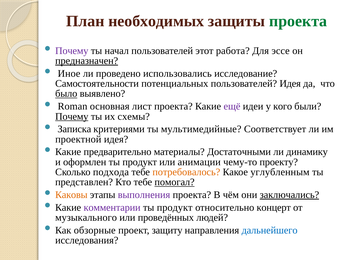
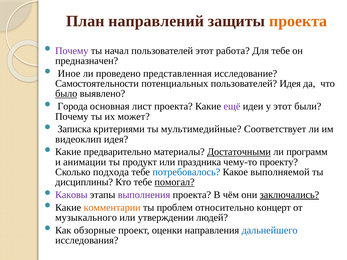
необходимых: необходимых -> направлений (156, 21)
проекта colour: green -> orange (298, 21)
Для эссе: эссе -> тебе (281, 51)
предназначен underline: present -> none (87, 61)
использовались: использовались -> представленная (177, 74)
Roman: Roman -> Города (73, 106)
у кого: кого -> этот (283, 106)
Почему underline: present -> none (72, 117)
схемы: схемы -> может (134, 117)
проектной: проектной -> видеоклип (78, 139)
Достаточными underline: none -> present (239, 152)
динамику: динамику -> программ (307, 152)
оформлен: оформлен -> анимации (85, 162)
анимации: анимации -> праздника (199, 162)
потребовалось colour: orange -> blue (186, 172)
углубленным: углубленным -> выполняемой (280, 172)
представлен: представлен -> дисциплины (84, 182)
Каковы colour: orange -> purple (71, 195)
комментарии colour: purple -> orange (112, 208)
продукт: продукт -> проблем (175, 208)
проведённых: проведённых -> утверждении (166, 218)
защиту: защиту -> оценки (167, 230)
